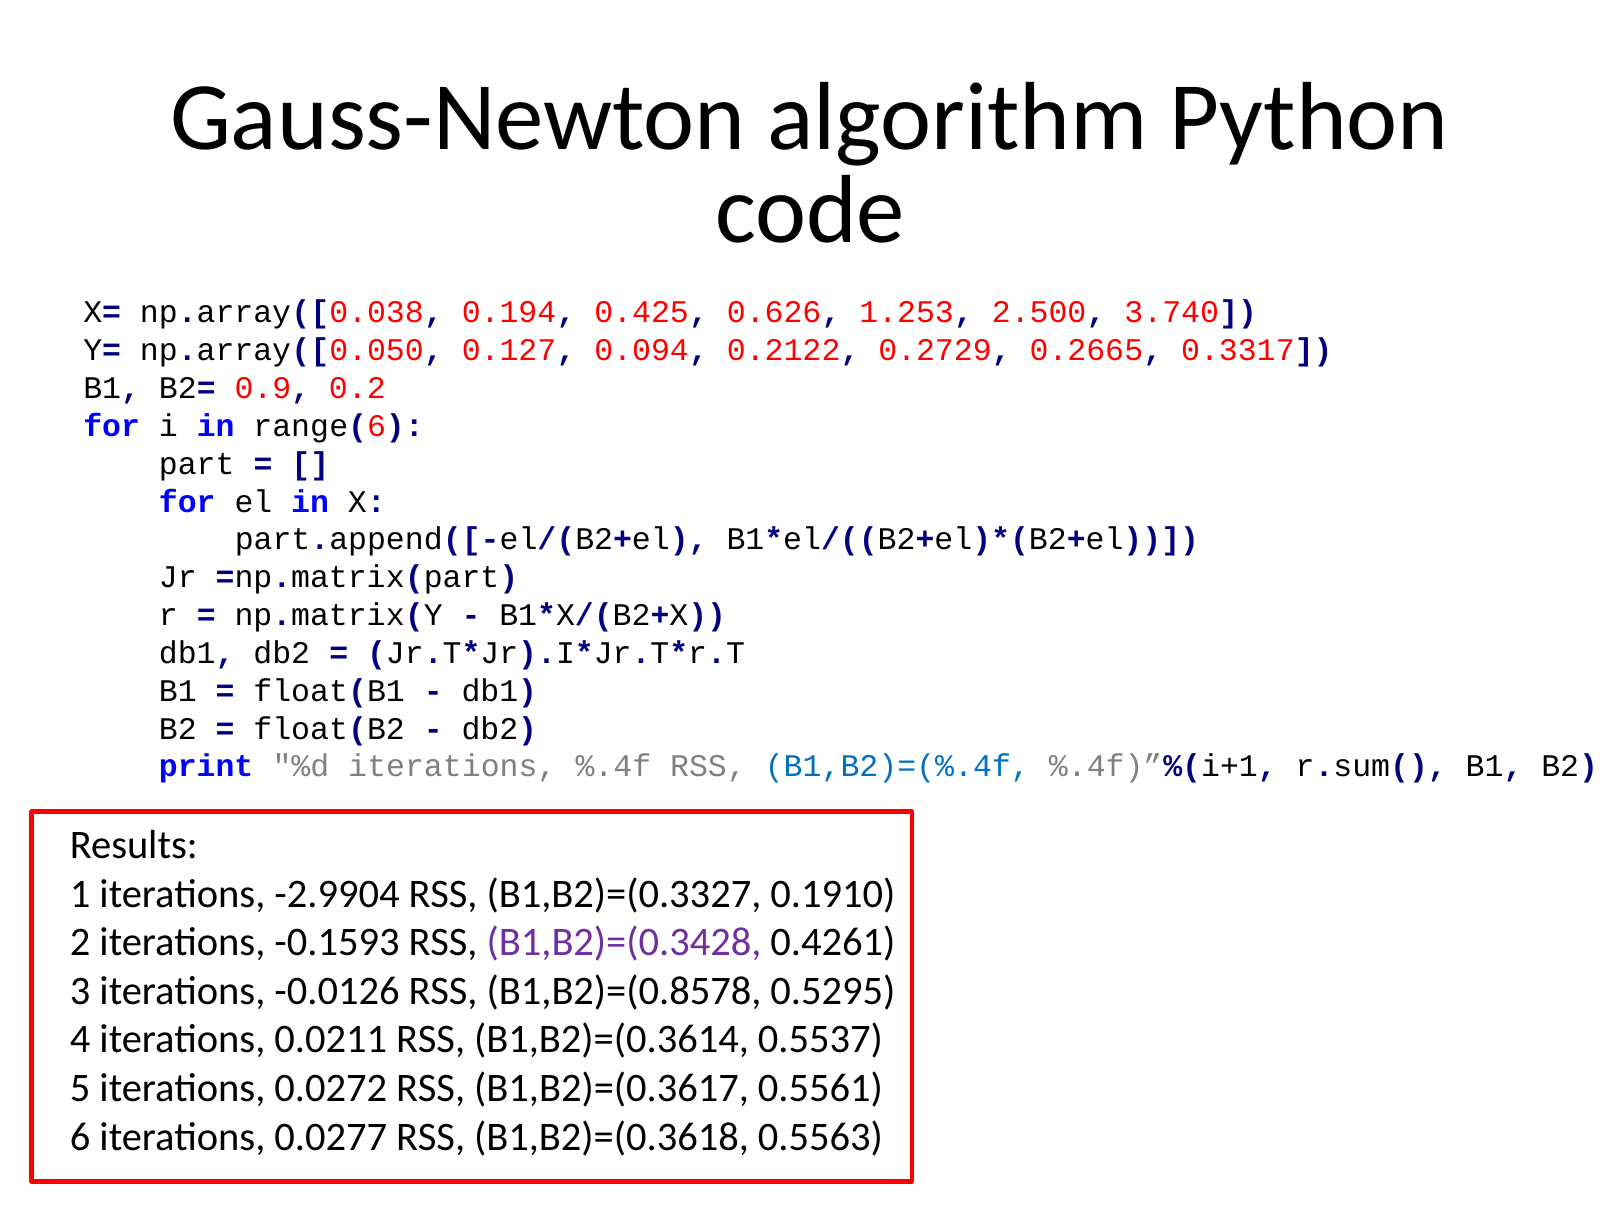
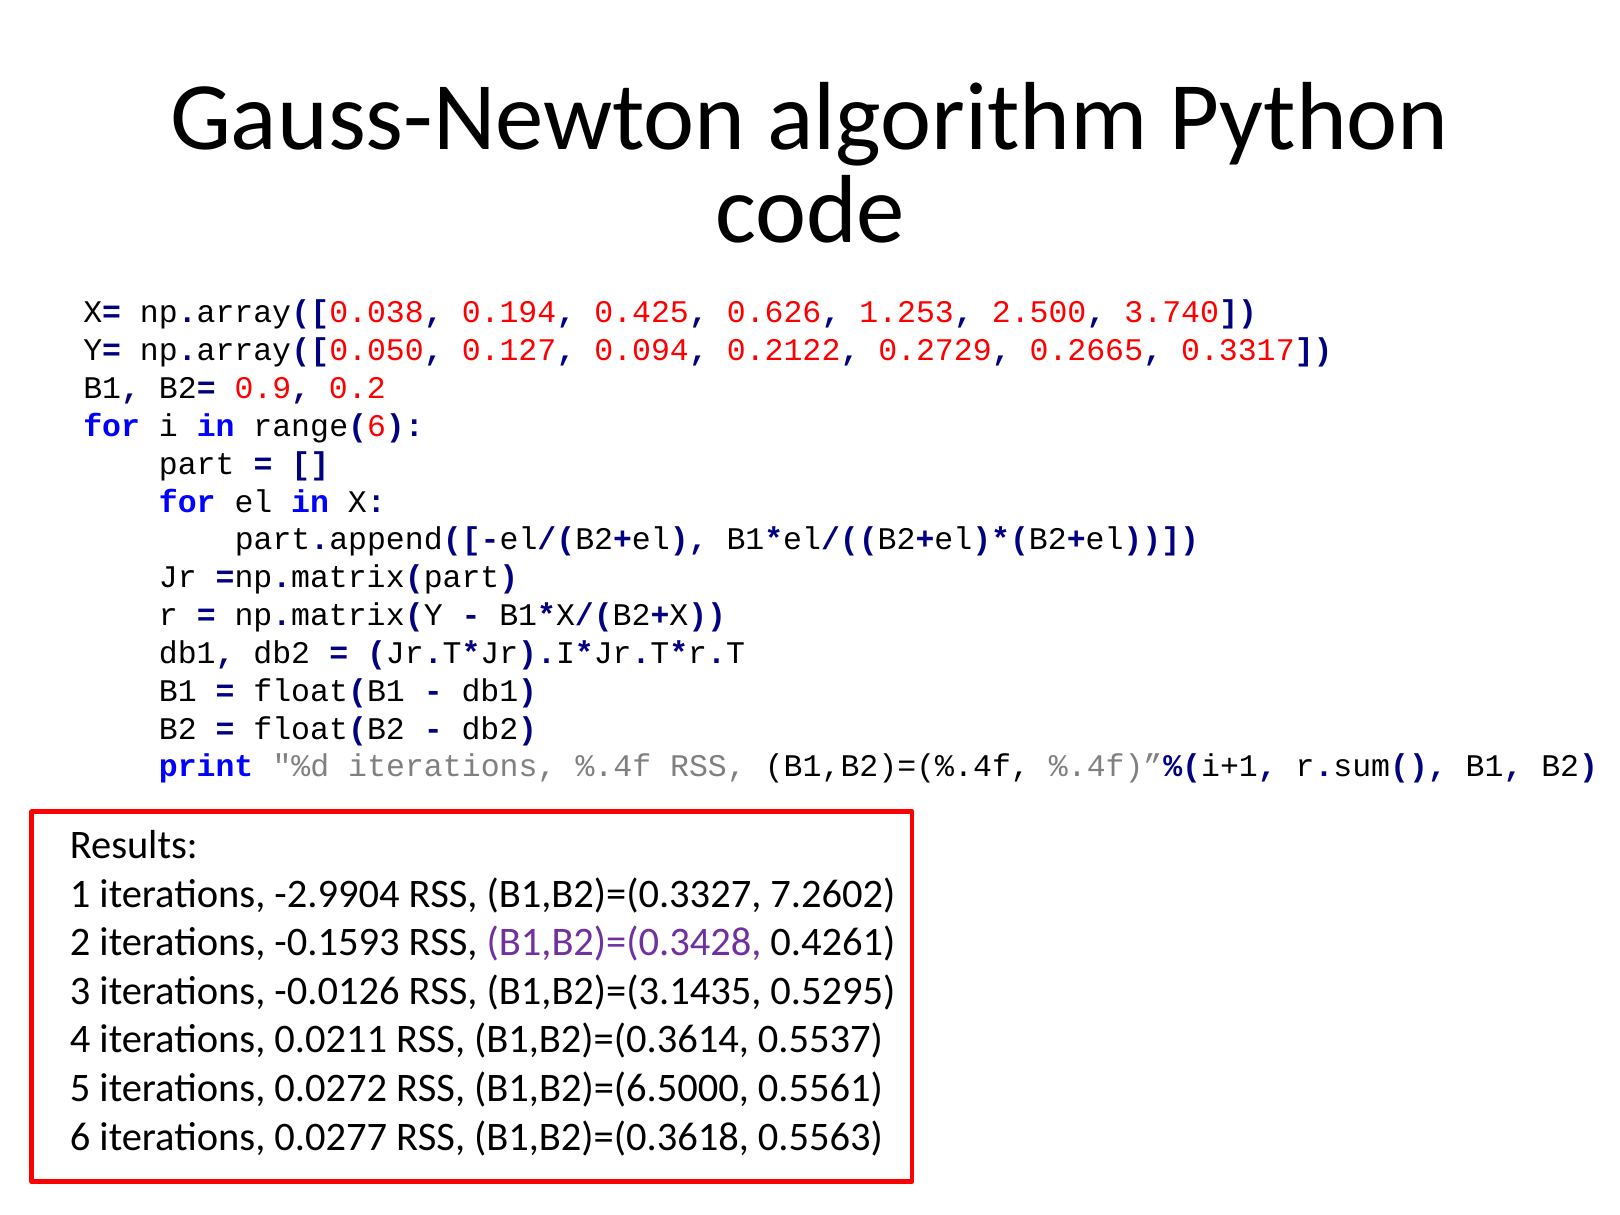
B1,B2)=(%.4f colour: blue -> black (897, 766)
0.1910: 0.1910 -> 7.2602 (833, 894)
B1,B2)=(0.8578: B1,B2)=(0.8578 -> B1,B2)=(3.1435 (624, 991)
B1,B2)=(0.3617: B1,B2)=(0.3617 -> B1,B2)=(6.5000 (612, 1088)
